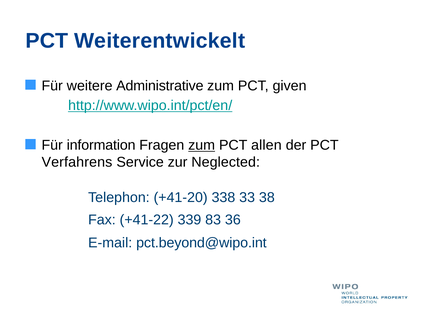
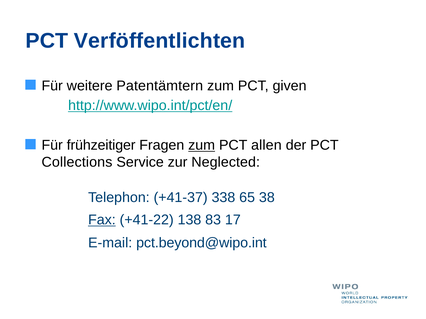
Weiterentwickelt: Weiterentwickelt -> Verföffentlichten (160, 41)
Administrative: Administrative -> Patentämtern (160, 86)
information: information -> frühzeitiger (101, 145)
Verfahrens: Verfahrens -> Collections (77, 162)
+41-20: +41-20 -> +41-37 (181, 198)
33: 33 -> 65 (247, 198)
Fax underline: none -> present (102, 220)
339: 339 -> 138 (189, 220)
36: 36 -> 17 (233, 220)
